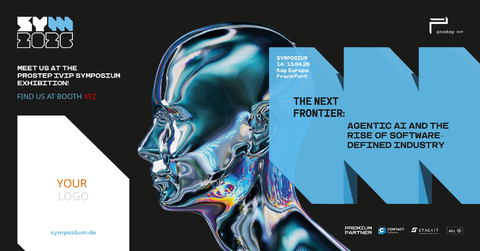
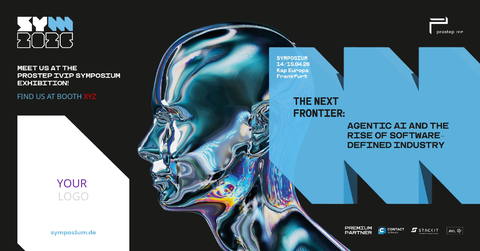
YOUR colour: orange -> purple (72, 184)
